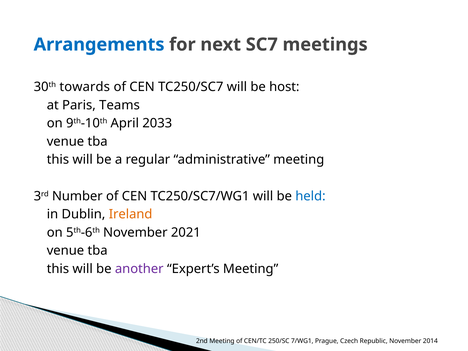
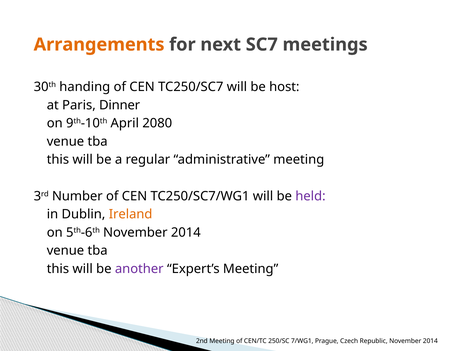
Arrangements colour: blue -> orange (99, 45)
towards: towards -> handing (85, 87)
Teams: Teams -> Dinner (120, 105)
2033: 2033 -> 2080 (157, 123)
held colour: blue -> purple (310, 196)
5th-6th November 2021: 2021 -> 2014 (186, 232)
